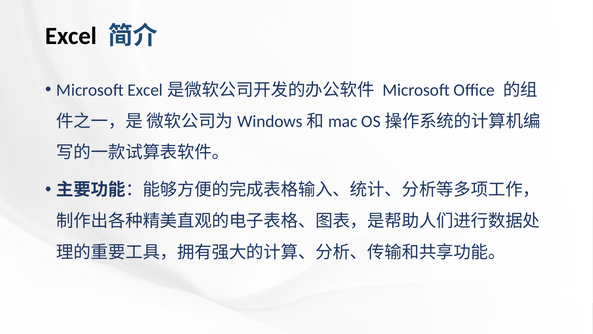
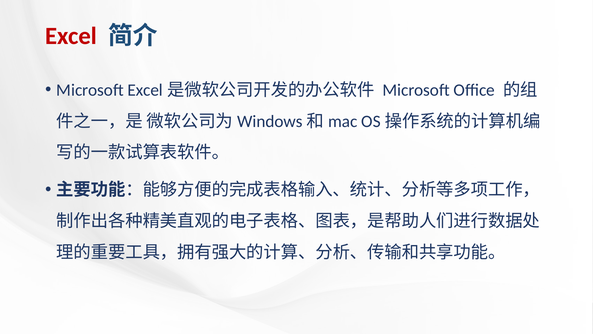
Excel colour: black -> red (71, 36)
